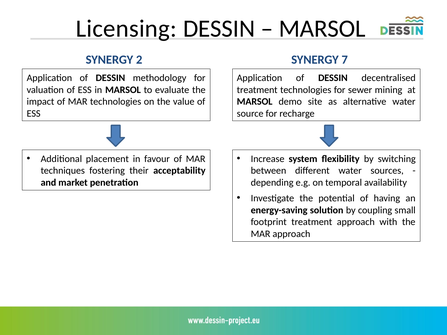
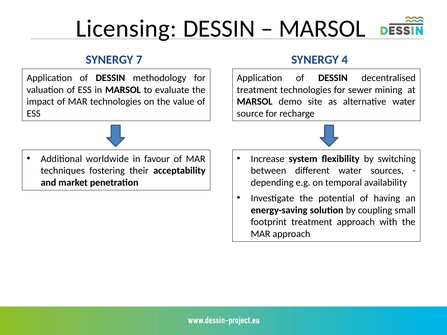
2: 2 -> 7 (139, 60)
7: 7 -> 4 (345, 60)
placement: placement -> worldwide (107, 159)
